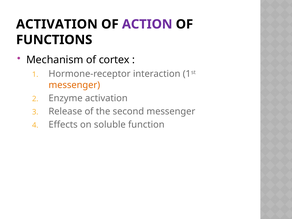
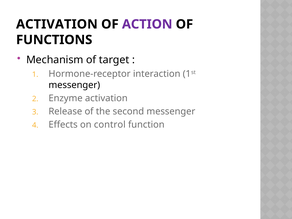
cortex: cortex -> target (114, 60)
messenger colour: orange -> black (74, 85)
soluble: soluble -> control (110, 125)
